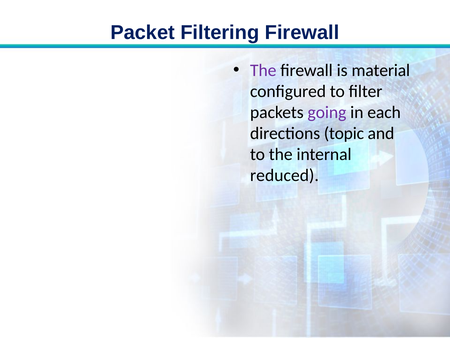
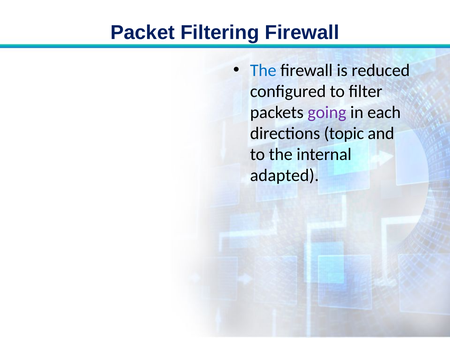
The colour: purple -> blue (263, 70)
material: material -> reduced (381, 70)
reduced: reduced -> adapted (284, 175)
